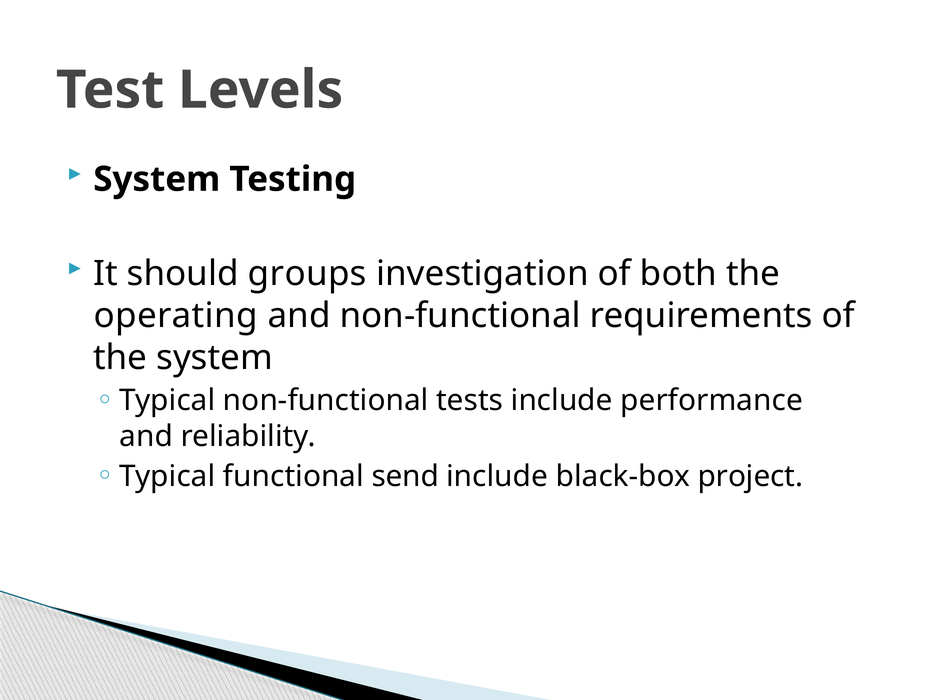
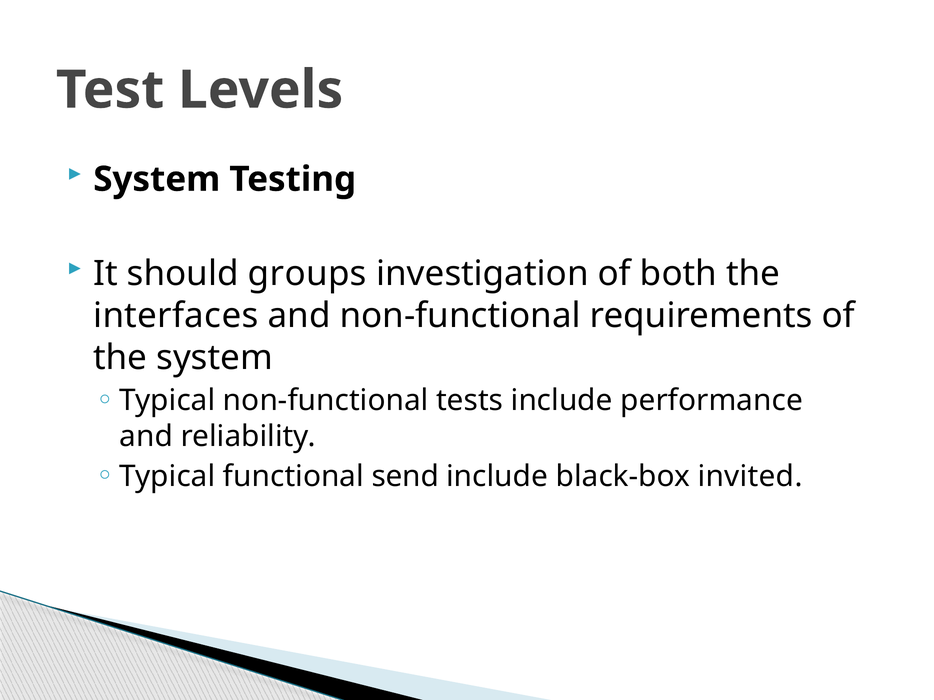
operating: operating -> interfaces (176, 316)
project: project -> invited (750, 477)
